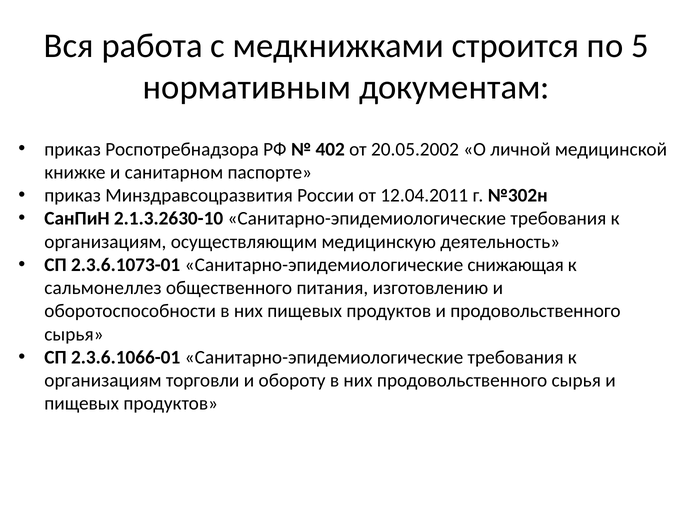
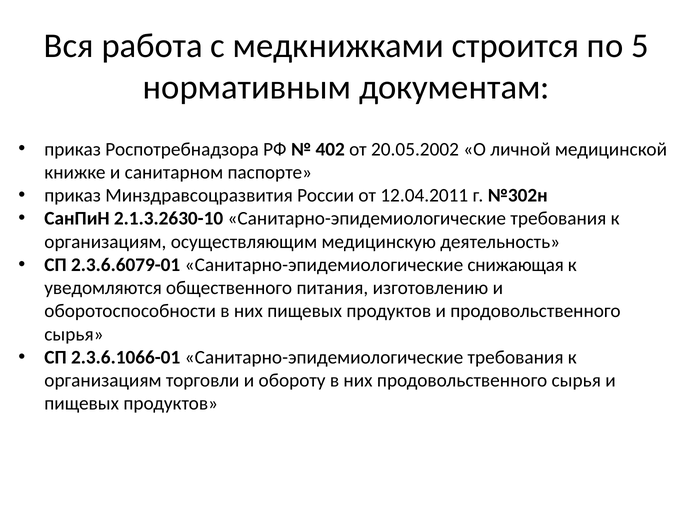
2.3.6.1073-01: 2.3.6.1073-01 -> 2.3.6.6079-01 (126, 265)
сальмонеллез: сальмонеллез -> уведомляются (103, 288)
